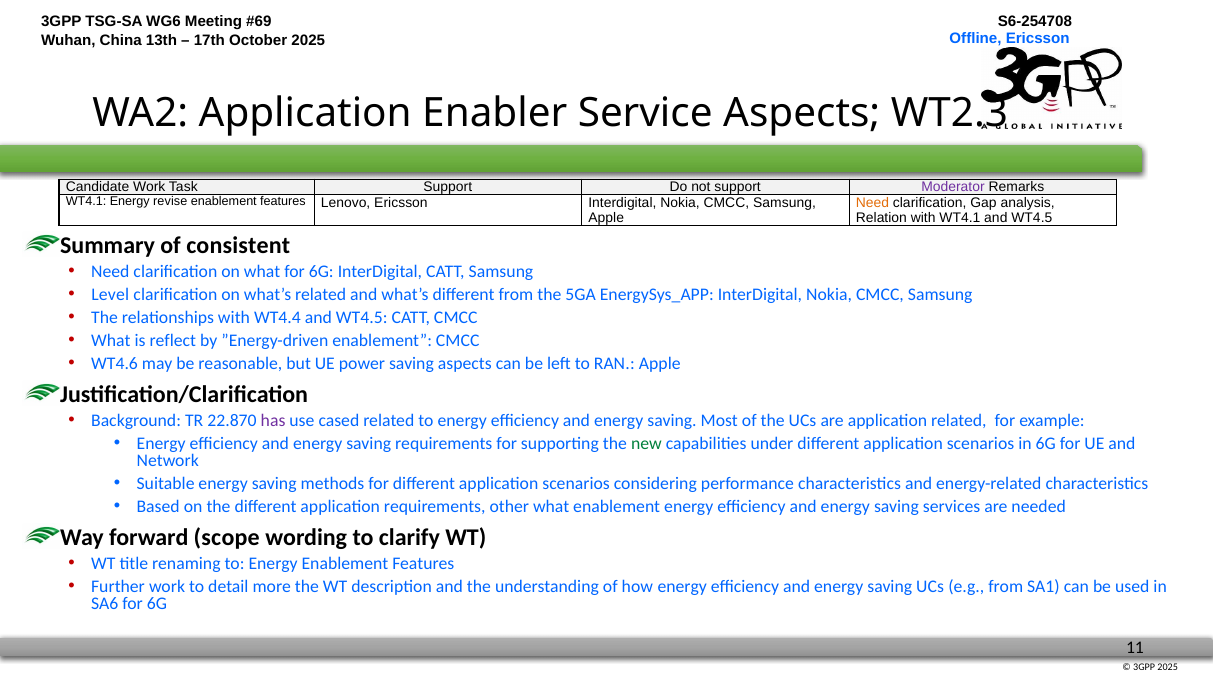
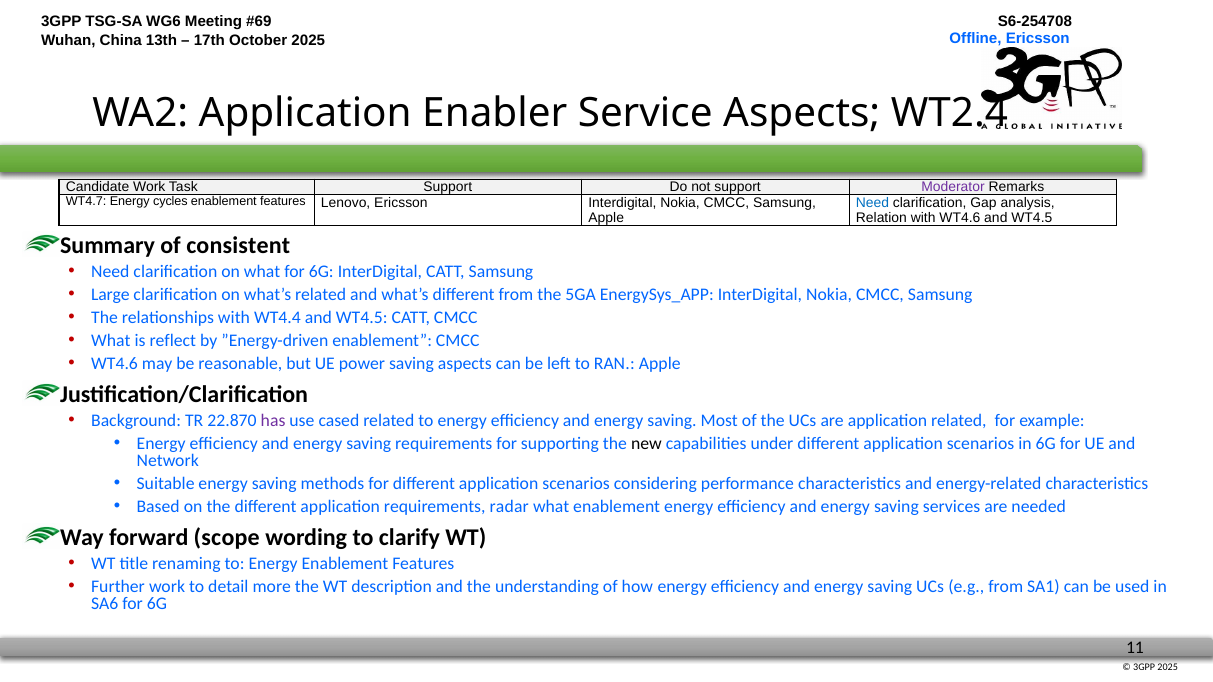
WT2.3: WT2.3 -> WT2.4 (949, 113)
WT4.1: WT4.1 -> WT4.7 (86, 202)
revise: revise -> cycles (170, 202)
Need colour: orange -> blue (872, 203)
with WT4.1: WT4.1 -> WT4.6 (960, 218)
Level: Level -> Large (110, 295)
new colour: green -> black (646, 444)
other: other -> radar (509, 507)
